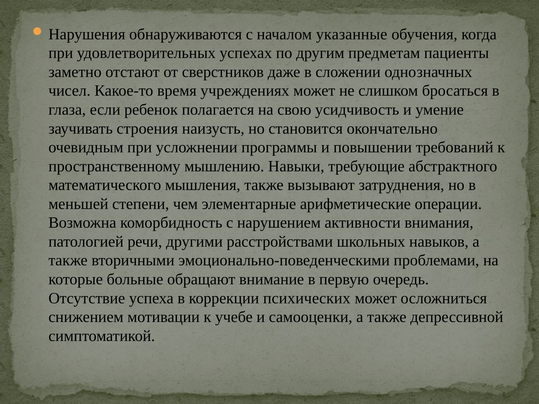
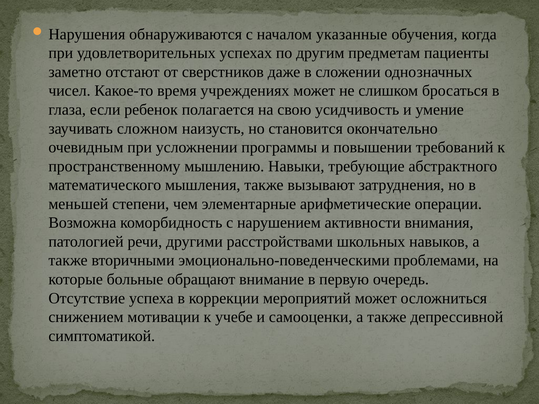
строения: строения -> сложном (147, 129)
психических: психических -> мероприятий (307, 298)
